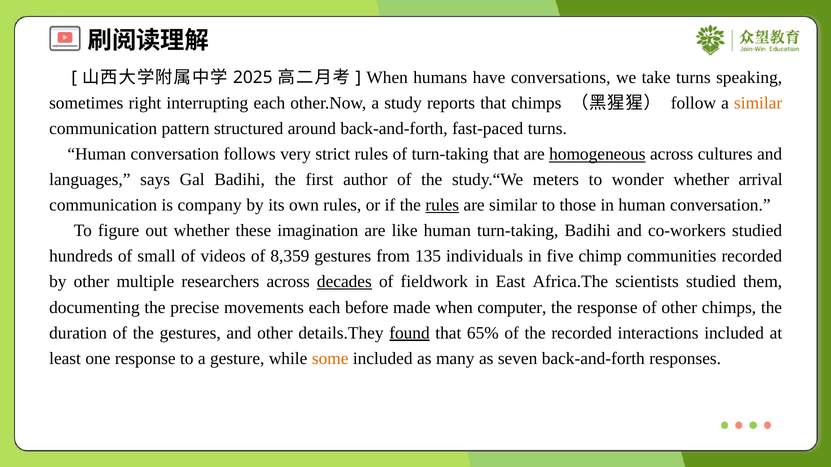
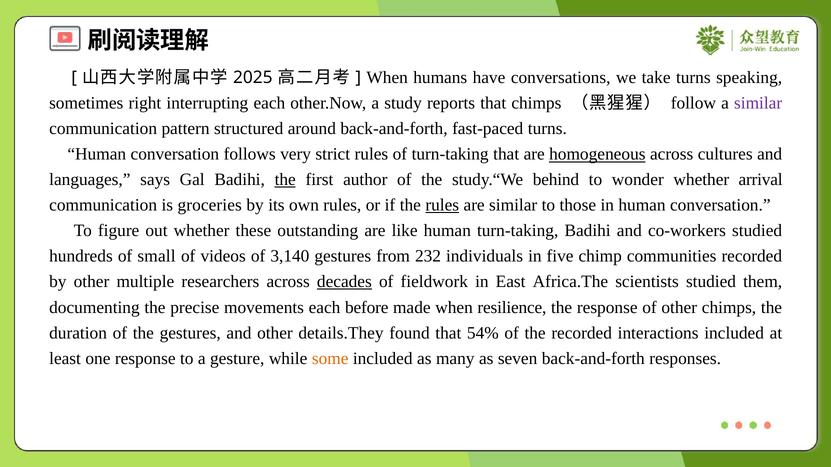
similar colour: orange -> purple (758, 103)
the underline: none -> present (285, 180)
meters: meters -> behind (556, 180)
company: company -> groceries (210, 205)
imagination: imagination -> outstanding (318, 231)
8,359: 8,359 -> 3,140 (290, 256)
135: 135 -> 232 (428, 256)
computer: computer -> resilience (512, 308)
found underline: present -> none (409, 333)
65%: 65% -> 54% (483, 333)
